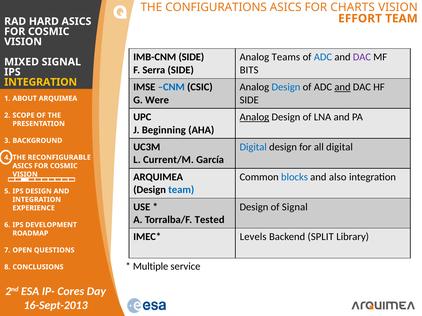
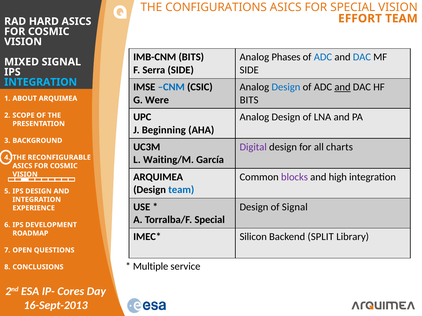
FOR CHARTS: CHARTS -> SPECIAL (353, 7)
IMB-CNM SIDE: SIDE -> BITS (191, 57)
Teams: Teams -> Phases (286, 57)
DAC colour: purple -> blue (362, 57)
BITS: BITS -> SIDE (249, 70)
INTEGRATION colour: yellow -> light blue (41, 82)
SIDE: SIDE -> BITS (249, 100)
Analog underline: present -> none (254, 117)
Digital colour: blue -> purple (253, 147)
all digital: digital -> charts (340, 147)
Current/M: Current/M -> Waiting/M (168, 160)
blocks colour: blue -> purple (294, 177)
also: also -> high (338, 177)
Torralba/F Tested: Tested -> Special (210, 220)
Levels: Levels -> Silicon (253, 237)
